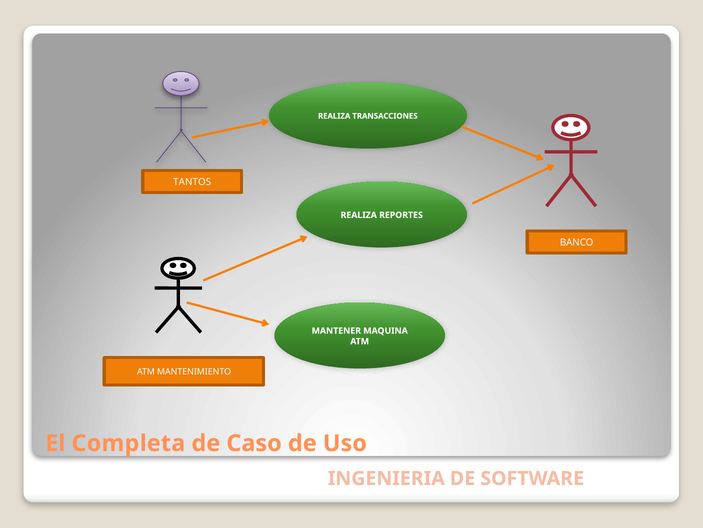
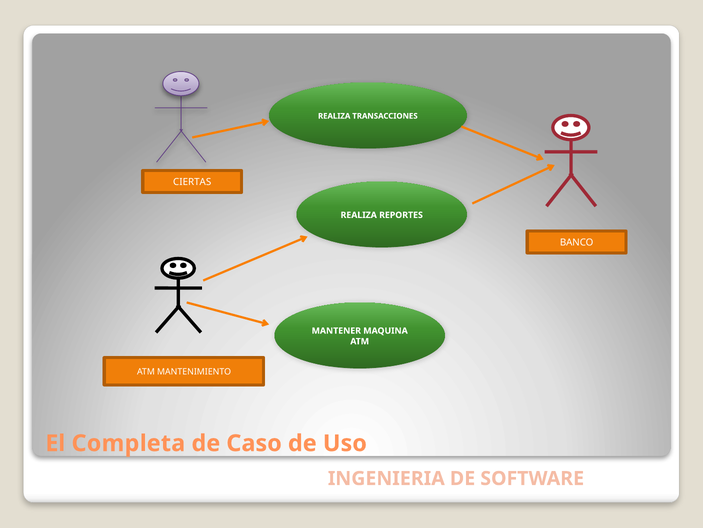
TANTOS: TANTOS -> CIERTAS (192, 182)
